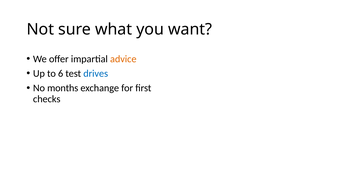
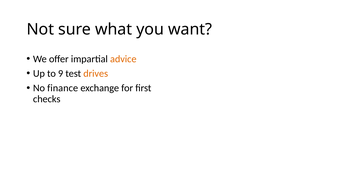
6: 6 -> 9 (61, 73)
drives colour: blue -> orange (96, 73)
months: months -> finance (63, 88)
